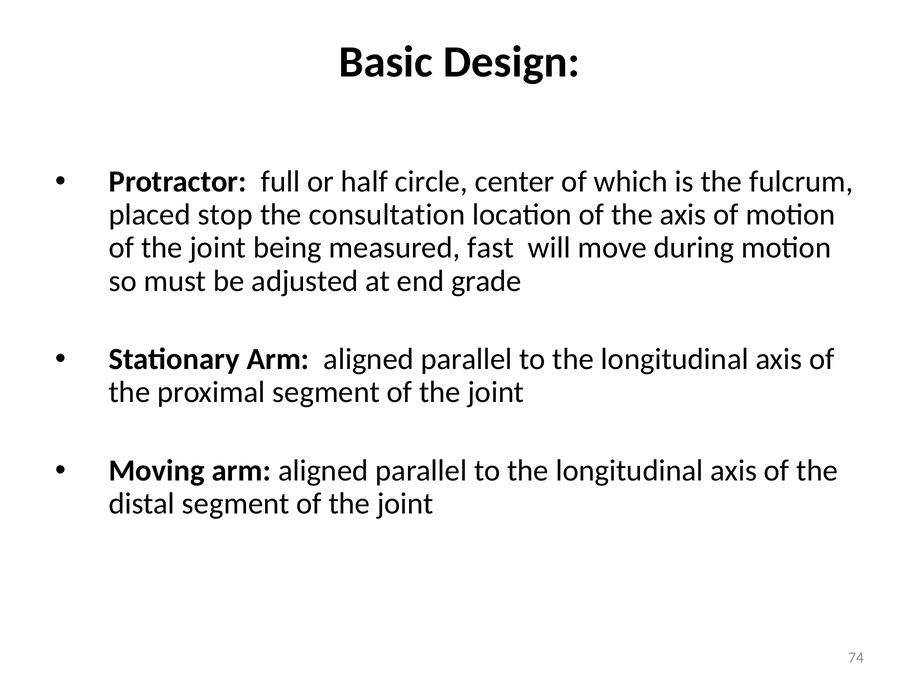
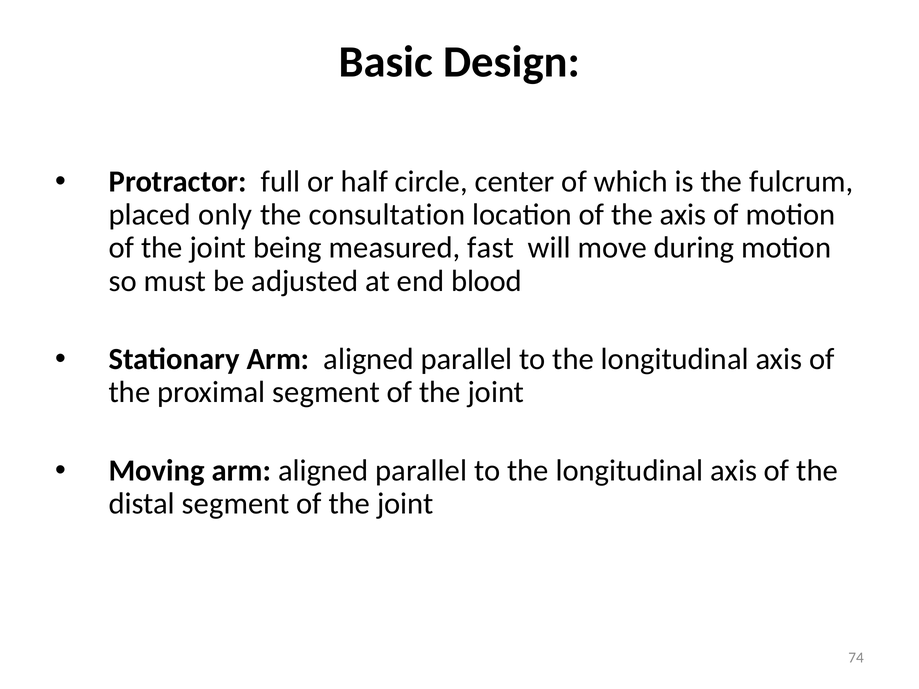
stop: stop -> only (225, 215)
grade: grade -> blood (486, 281)
